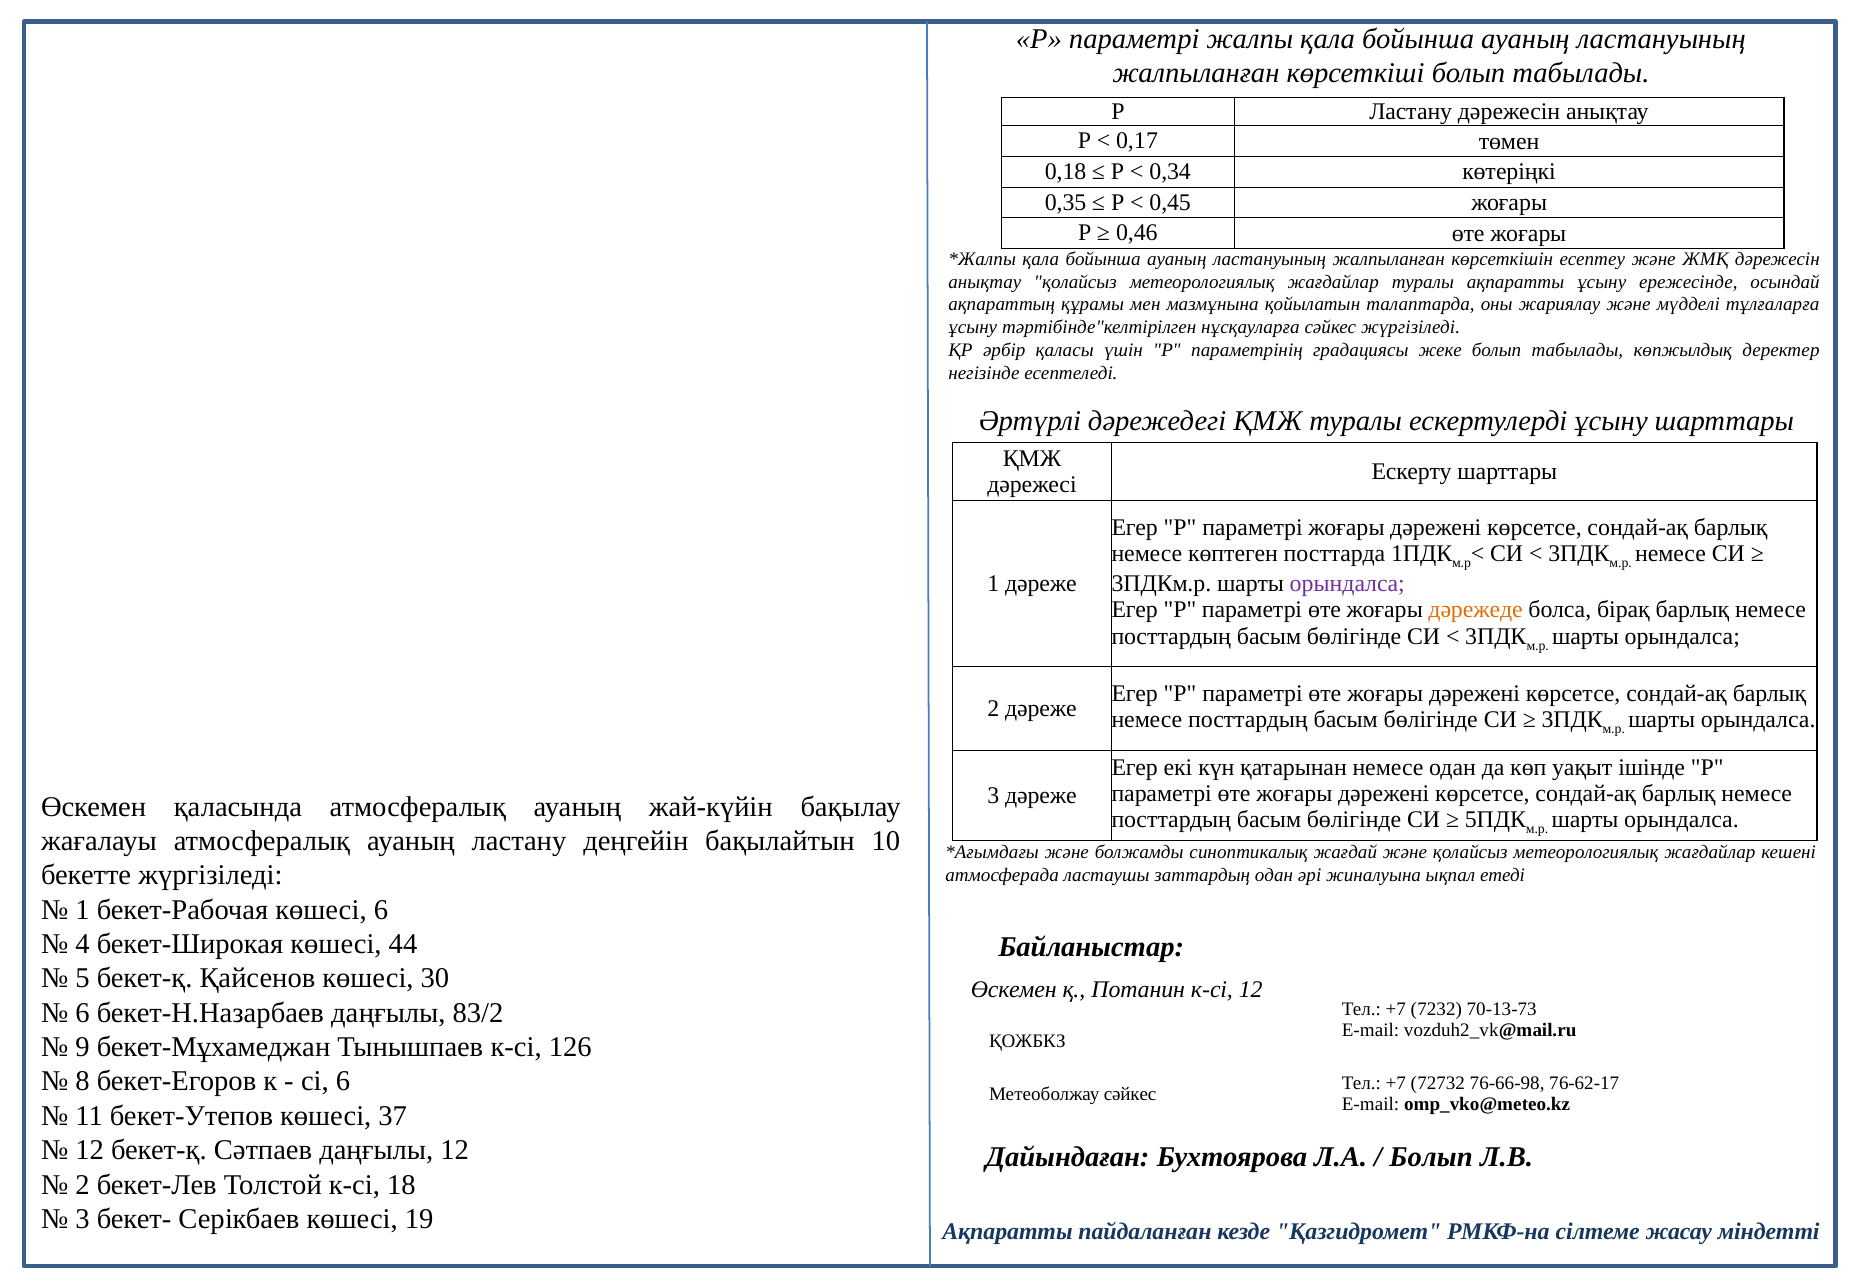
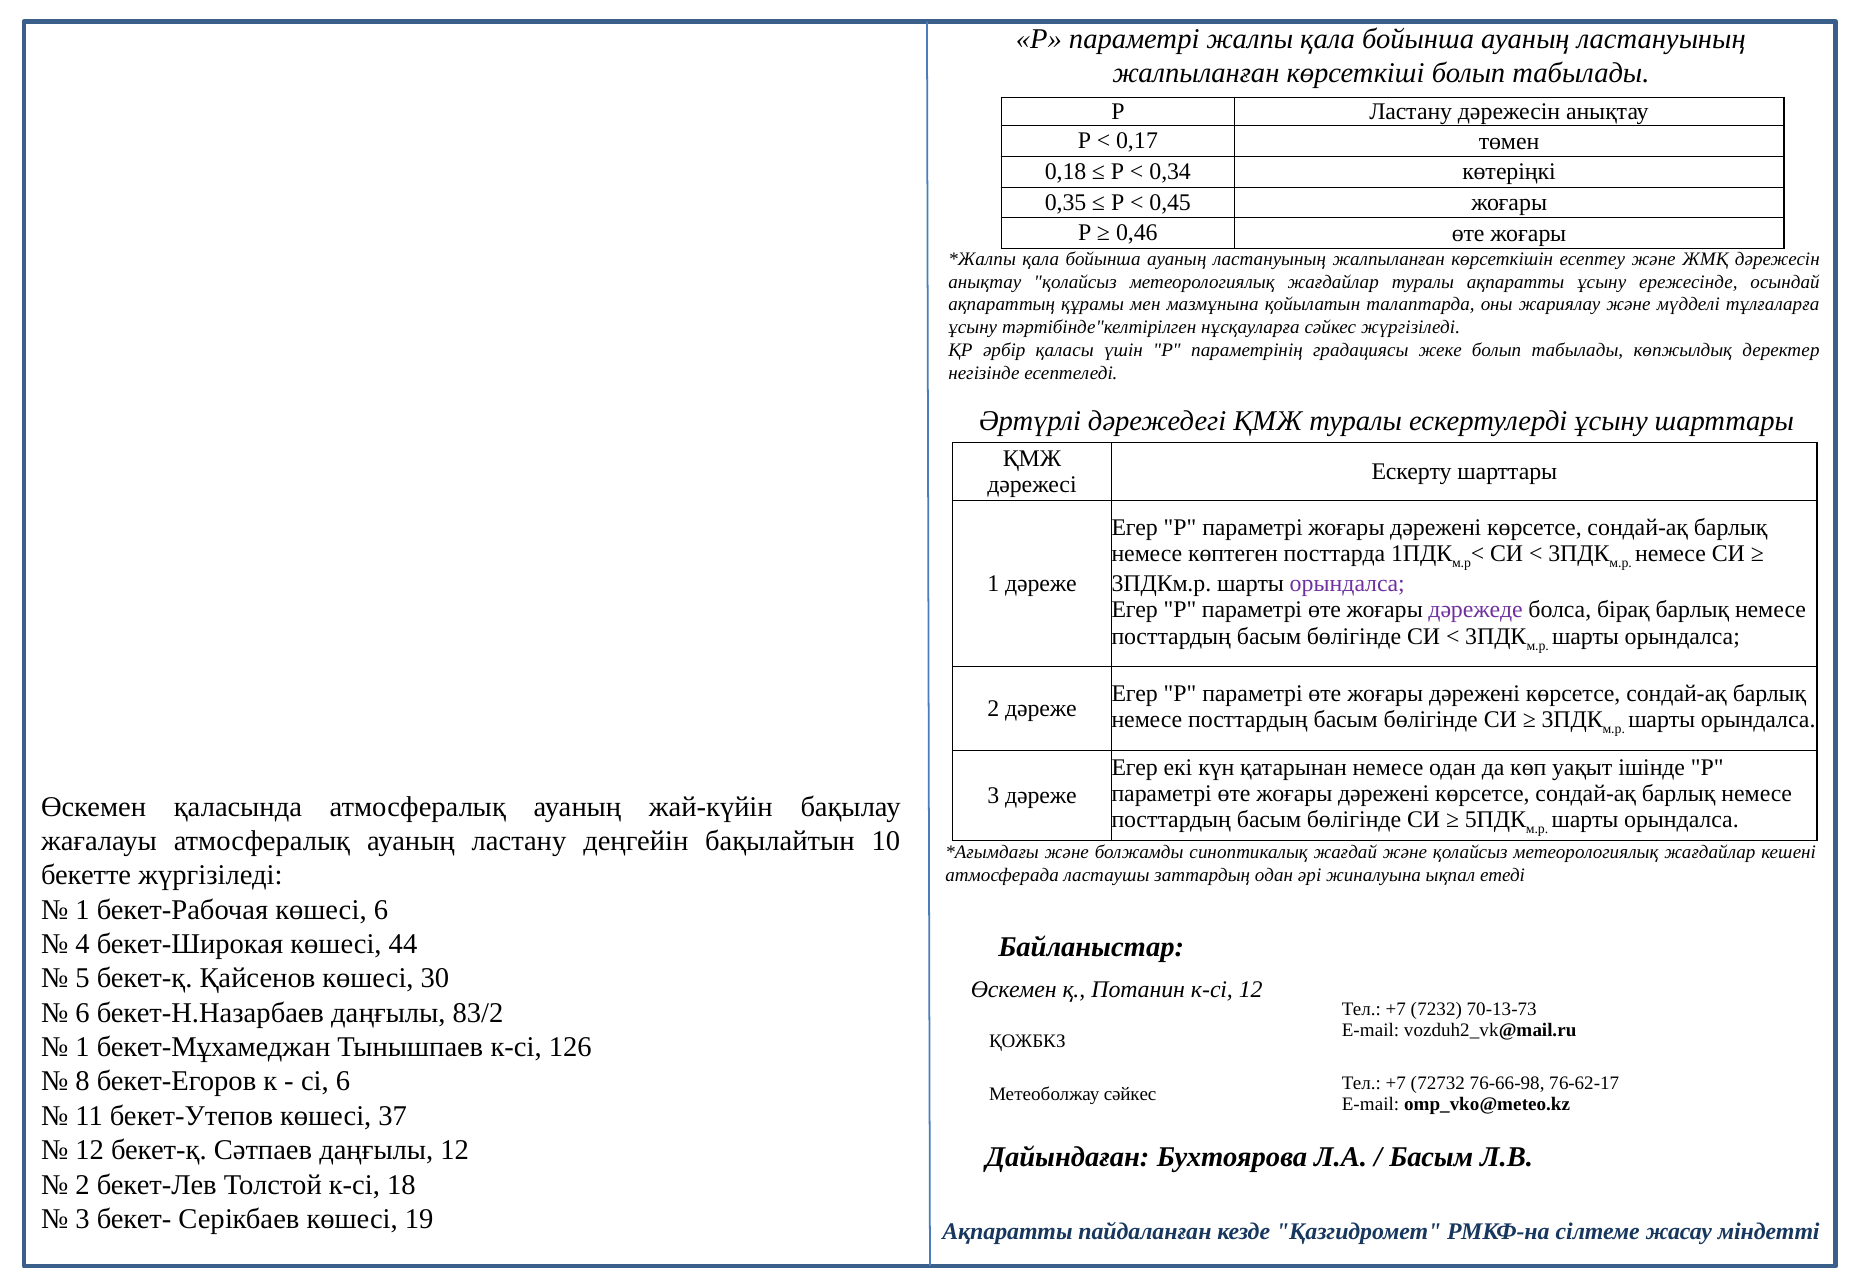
дәрежеде colour: orange -> purple (1476, 610)
9: 9 -> 1 (83, 1047)
Болып: Болып -> Басым (1431, 1157)
